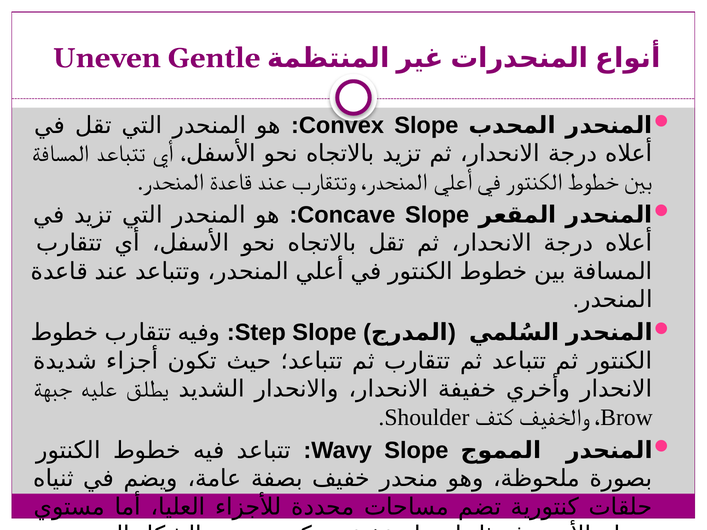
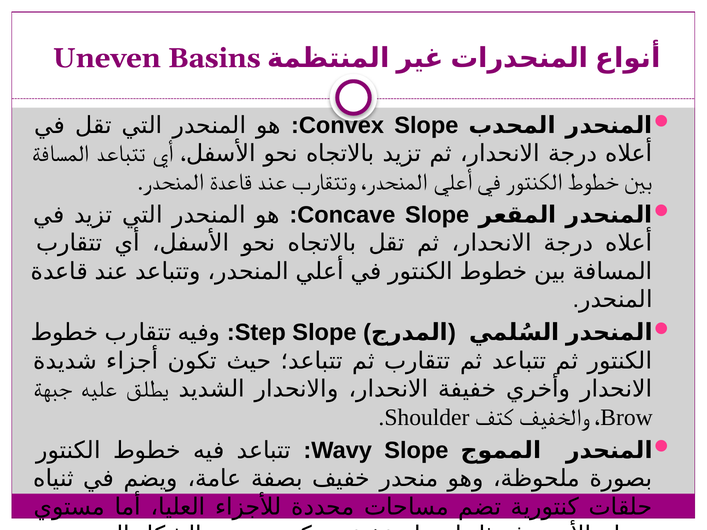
Gentle: Gentle -> Basins (214, 58)
